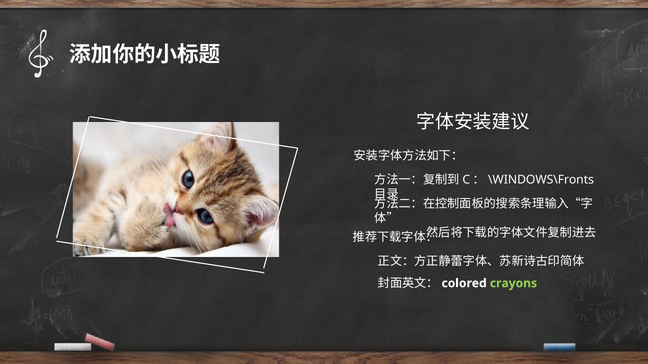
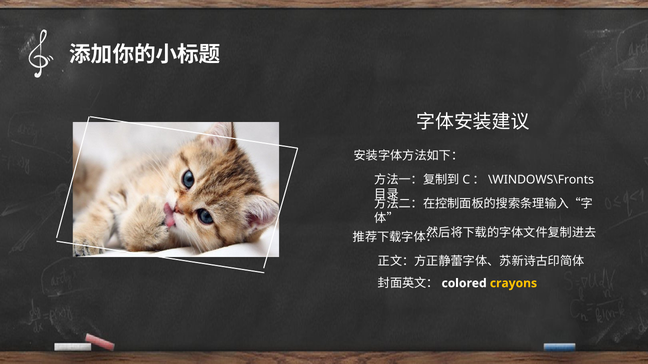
crayons colour: light green -> yellow (513, 284)
